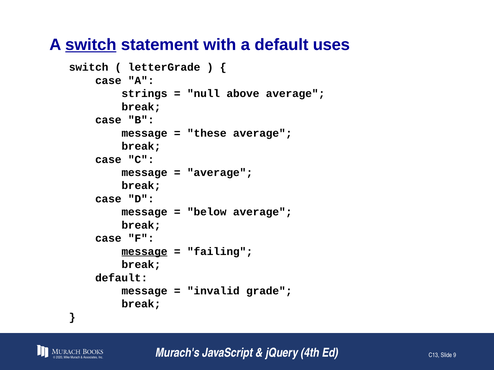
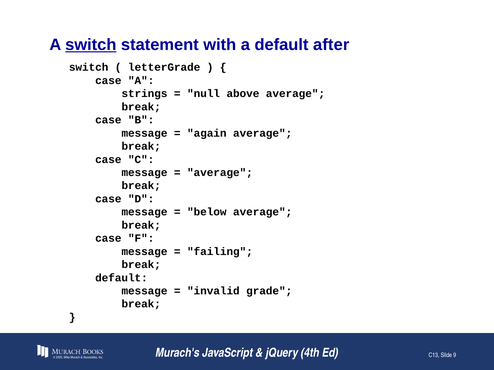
uses: uses -> after (331, 45)
these: these -> again (207, 133)
message underline: present -> none (144, 252)
